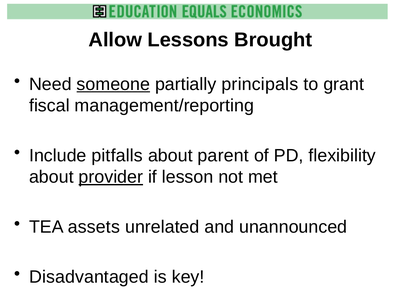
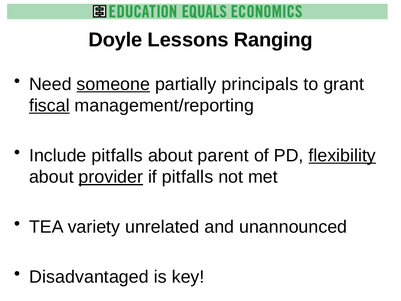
Allow: Allow -> Doyle (115, 40)
Brought: Brought -> Ranging (273, 40)
fiscal underline: none -> present (49, 106)
flexibility underline: none -> present (342, 155)
if lesson: lesson -> pitfalls (188, 177)
assets: assets -> variety (94, 227)
